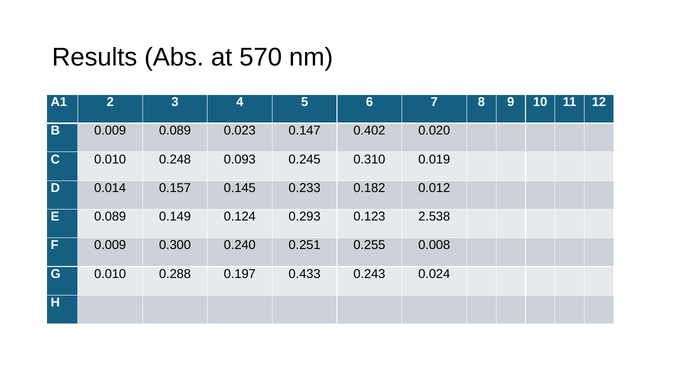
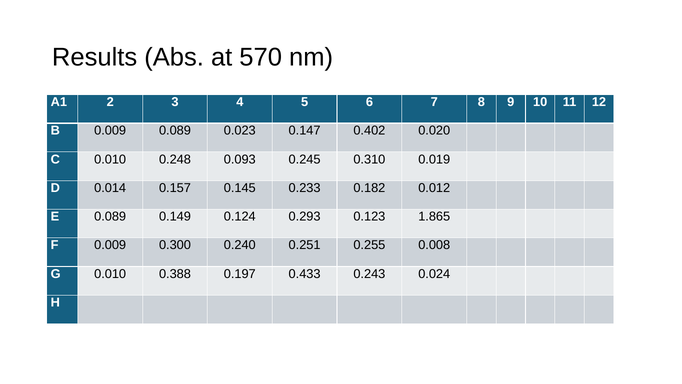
2.538: 2.538 -> 1.865 (434, 216)
0.288: 0.288 -> 0.388 (175, 274)
